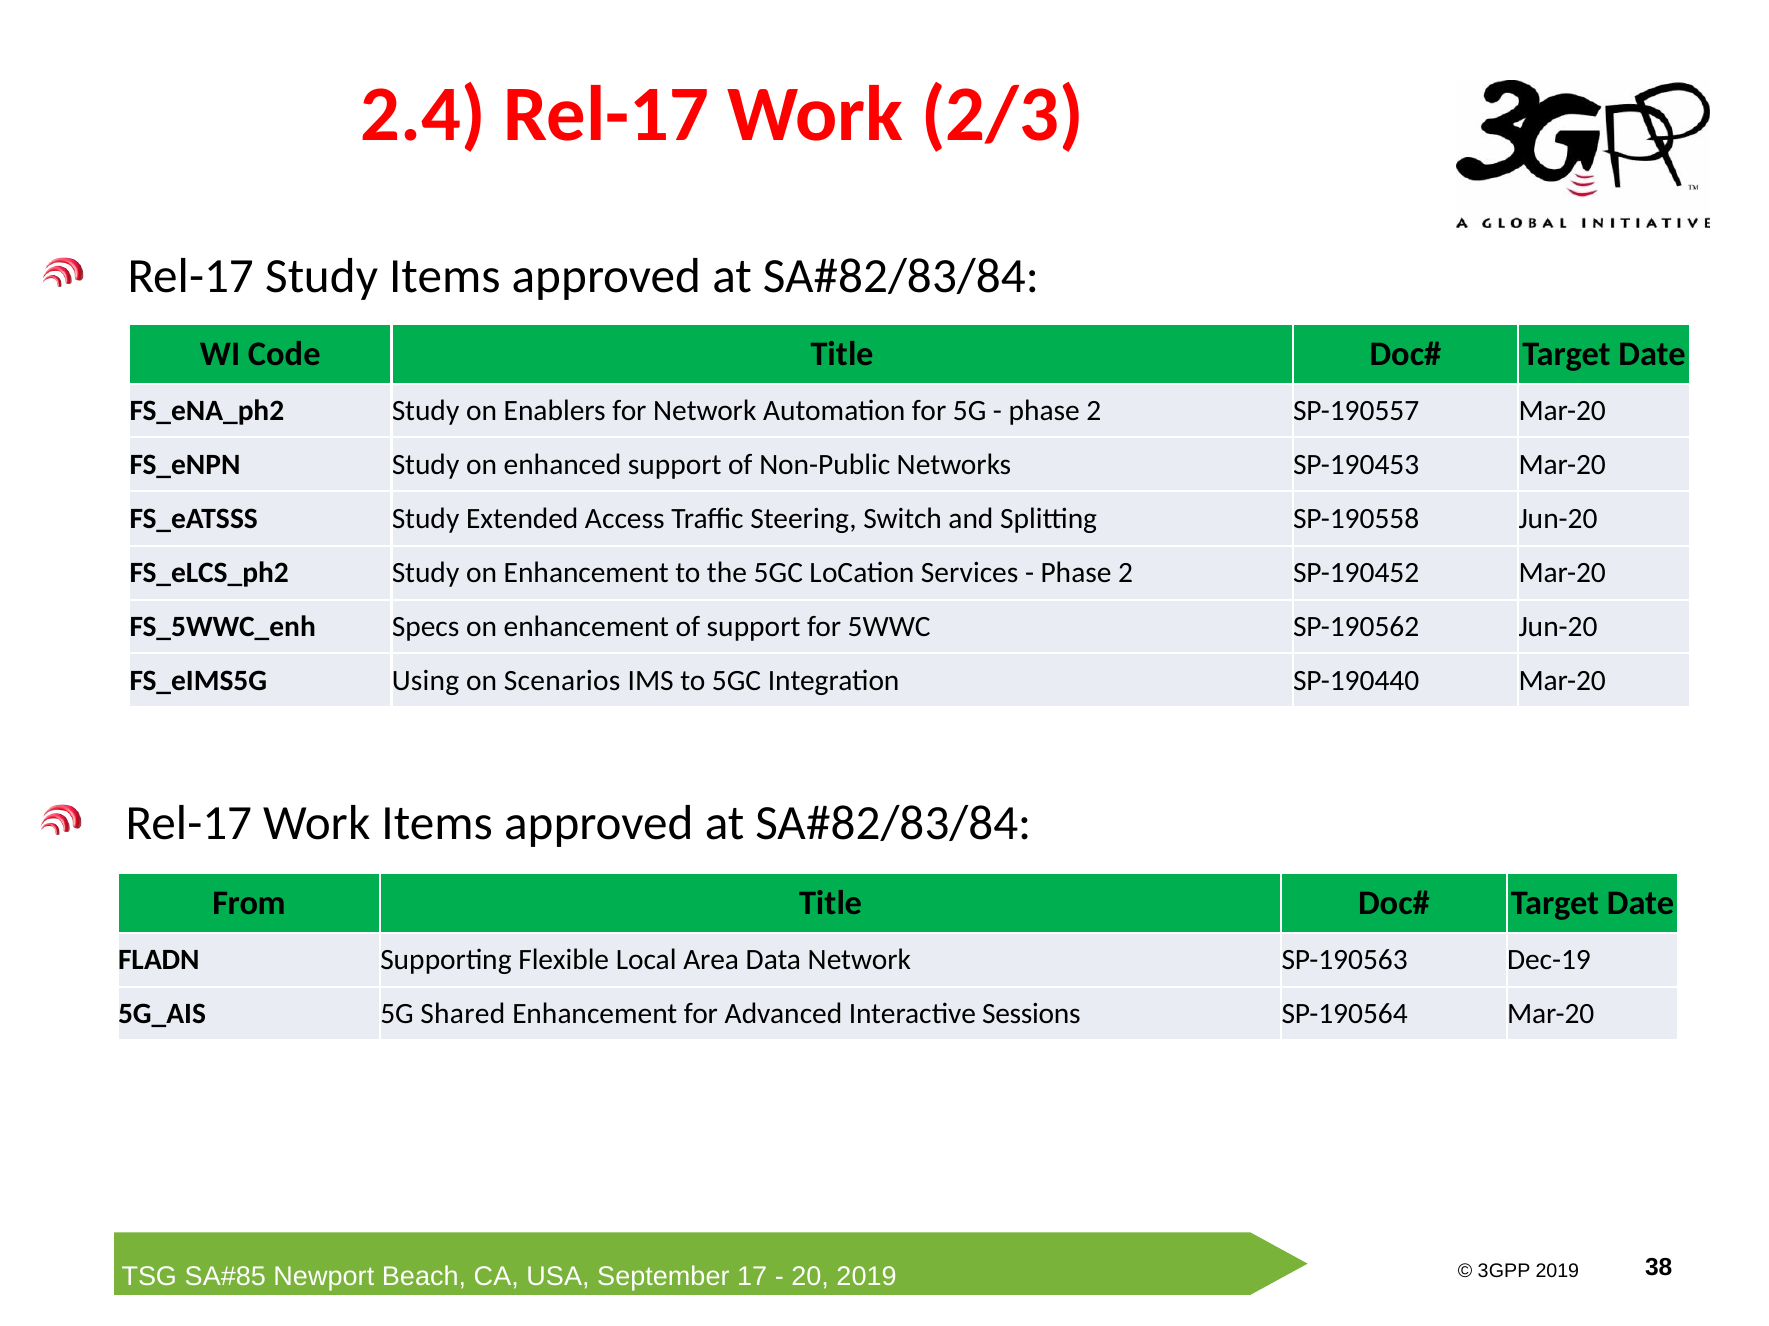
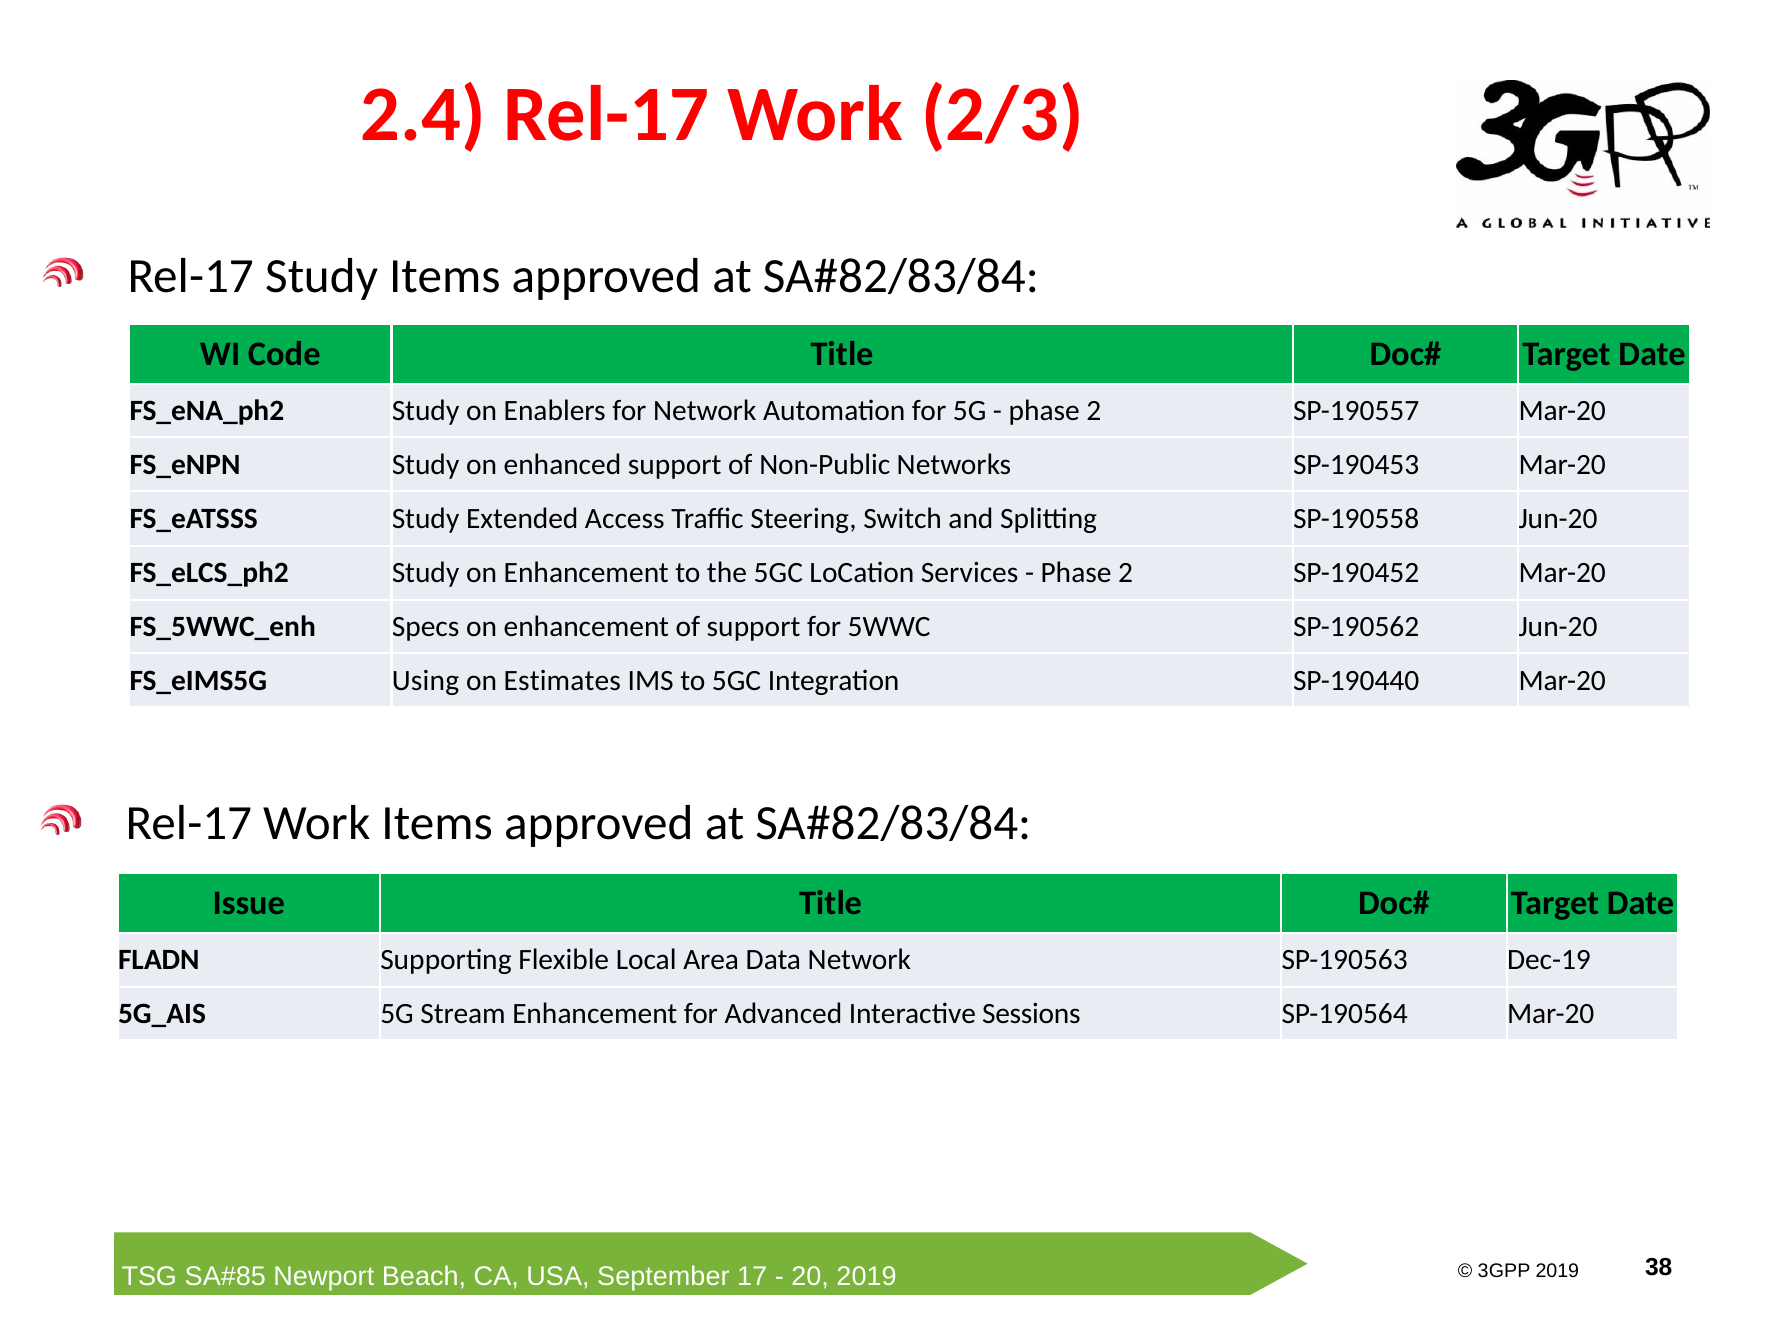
Scenarios: Scenarios -> Estimates (562, 681)
From: From -> Issue (249, 904)
Shared: Shared -> Stream (463, 1014)
